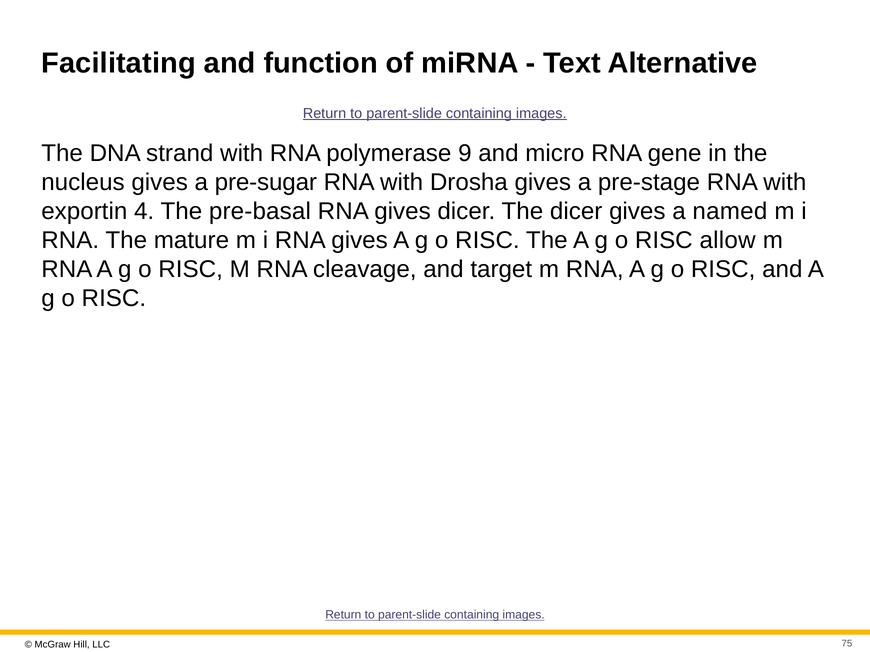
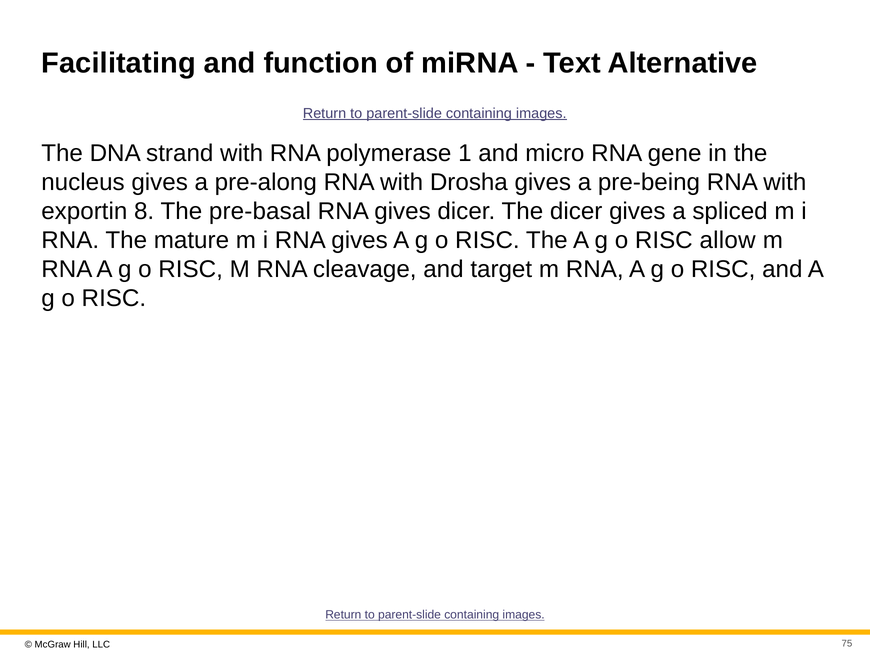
9: 9 -> 1 (465, 153)
pre-sugar: pre-sugar -> pre-along (266, 182)
pre-stage: pre-stage -> pre-being (649, 182)
4: 4 -> 8 (144, 212)
named: named -> spliced (730, 212)
